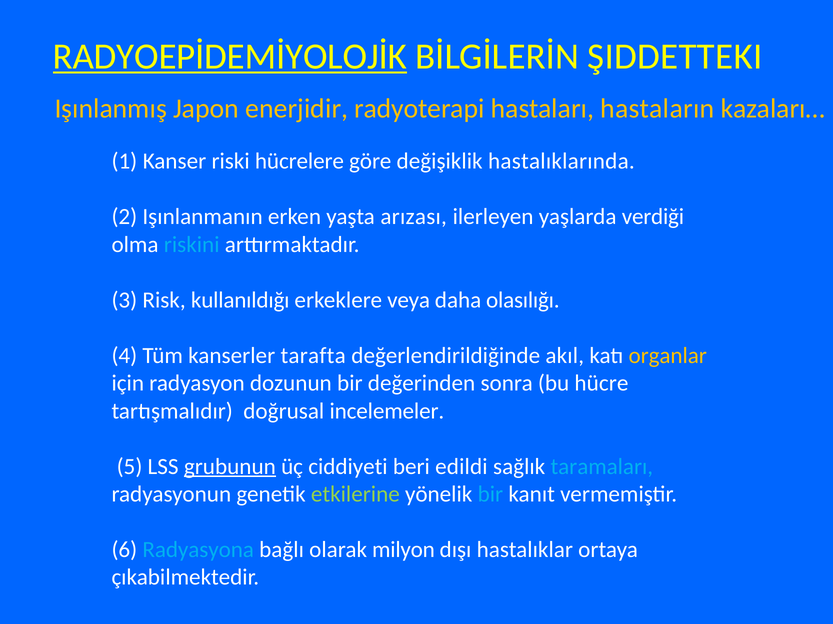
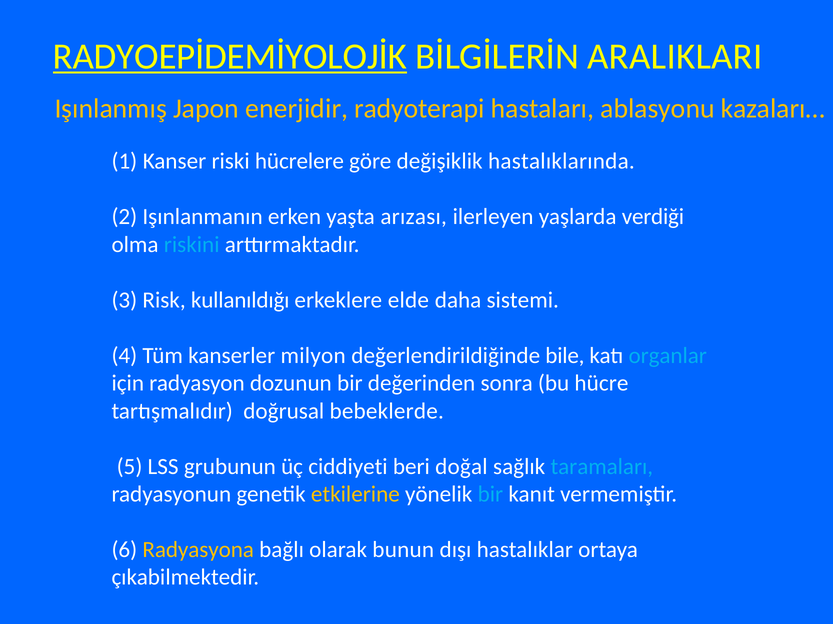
ŞIDDETTEKI: ŞIDDETTEKI -> ARALIKLARI (675, 57)
hastaların: hastaların -> ablasyonu (657, 109)
veya: veya -> elde (408, 300)
olasılığı: olasılığı -> sistemi (523, 300)
tarafta: tarafta -> milyon (313, 356)
akıl: akıl -> bile (565, 356)
organlar colour: yellow -> light blue (668, 356)
incelemeler: incelemeler -> bebeklerde (387, 411)
grubunun underline: present -> none (230, 467)
edildi: edildi -> doğal (461, 467)
etkilerine colour: light green -> yellow (355, 495)
Radyasyona colour: light blue -> yellow (198, 550)
milyon: milyon -> bunun (403, 550)
